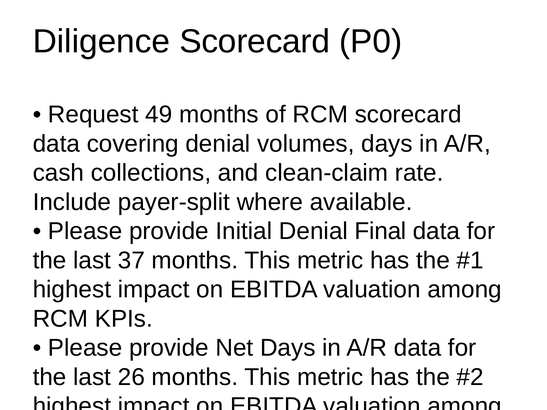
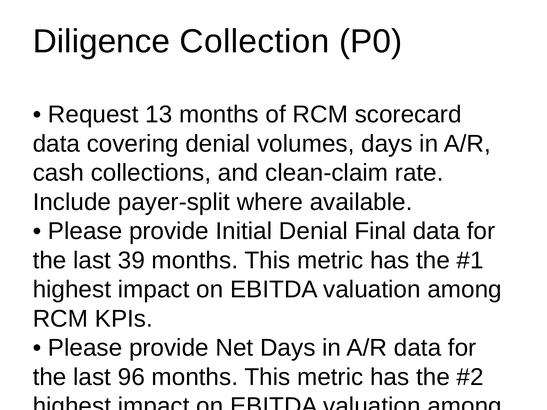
Diligence Scorecard: Scorecard -> Collection (254, 42)
49: 49 -> 13 (159, 115)
37: 37 -> 39 (131, 261)
26: 26 -> 96 (131, 377)
